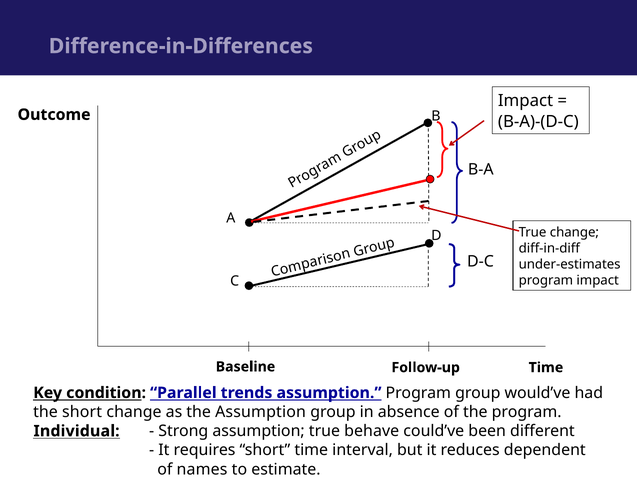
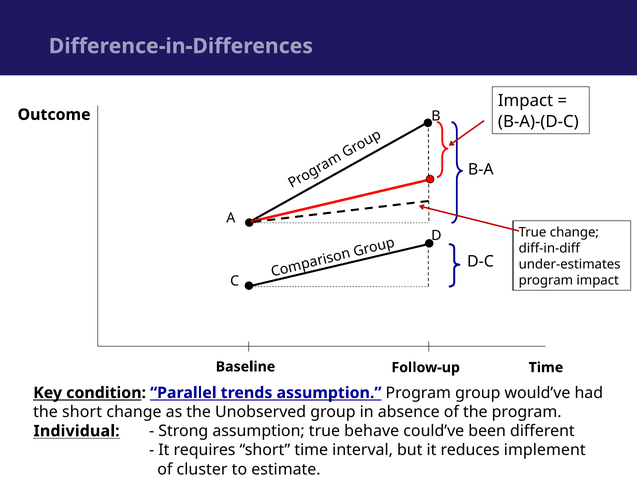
the Assumption: Assumption -> Unobserved (261, 412)
dependent: dependent -> implement (545, 450)
names: names -> cluster (202, 470)
